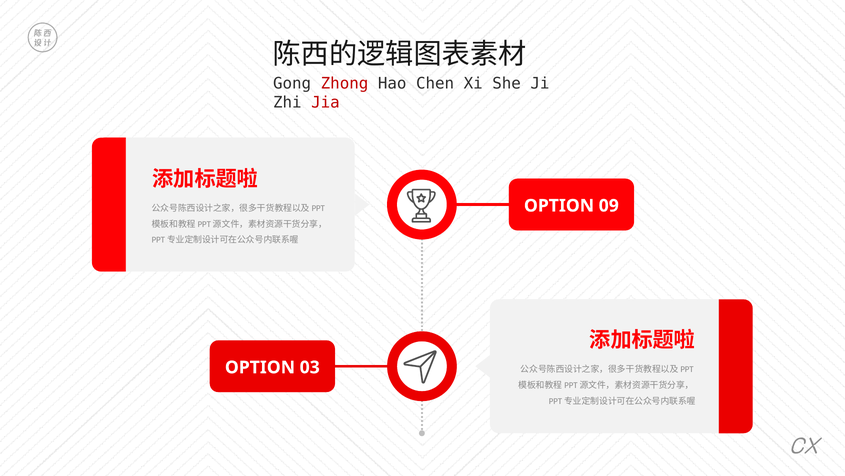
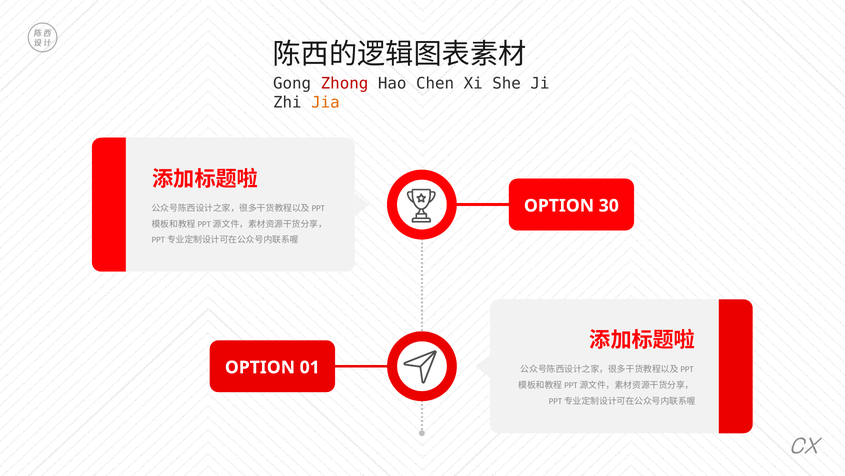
Jia colour: red -> orange (325, 102)
09: 09 -> 30 (609, 205)
03: 03 -> 01 (310, 367)
